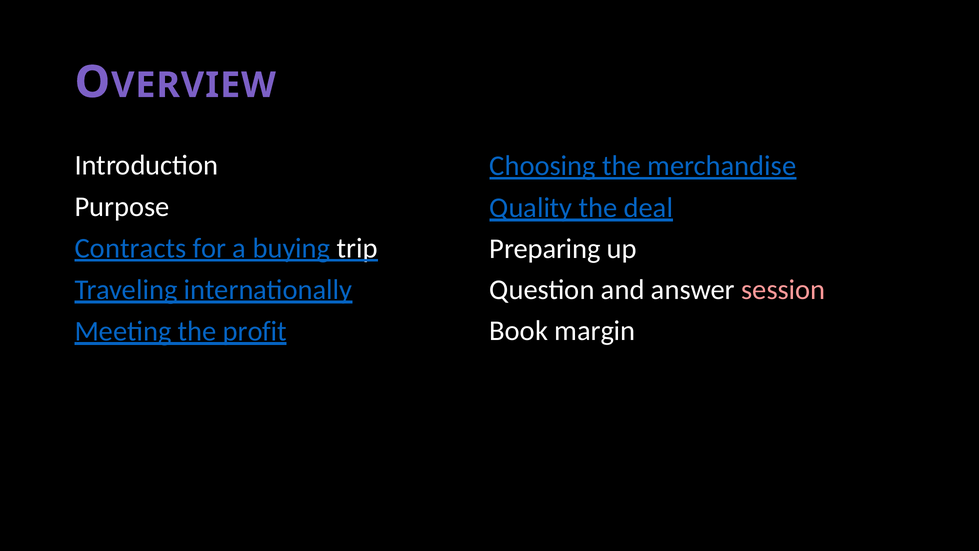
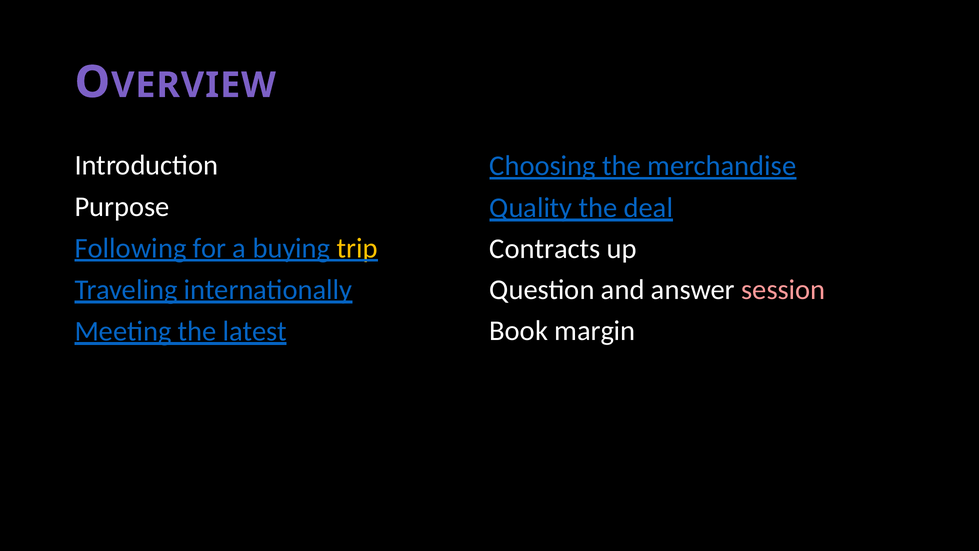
Contracts: Contracts -> Following (131, 248)
trip colour: white -> yellow (357, 248)
Preparing: Preparing -> Contracts (545, 249)
profit: profit -> latest (255, 331)
